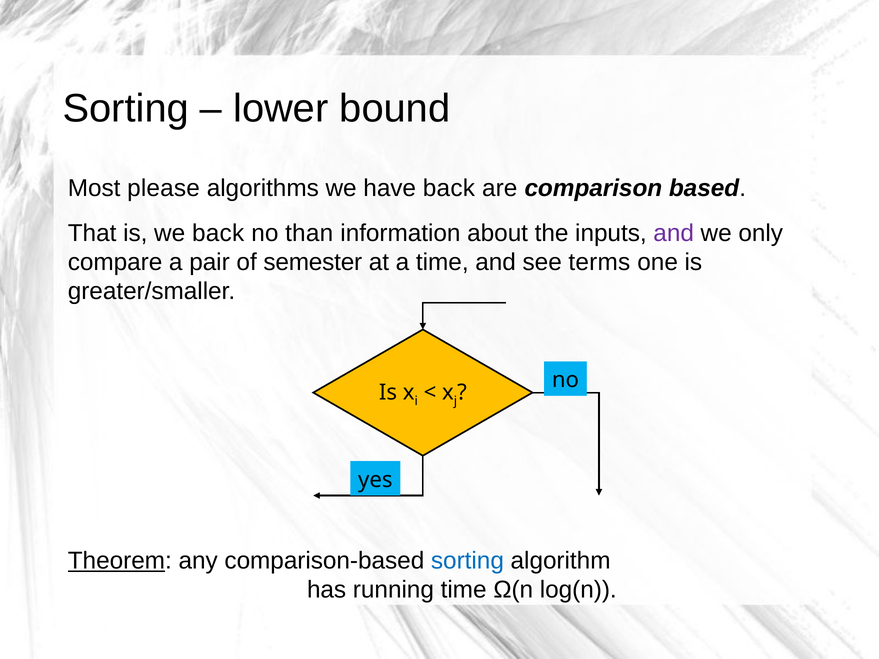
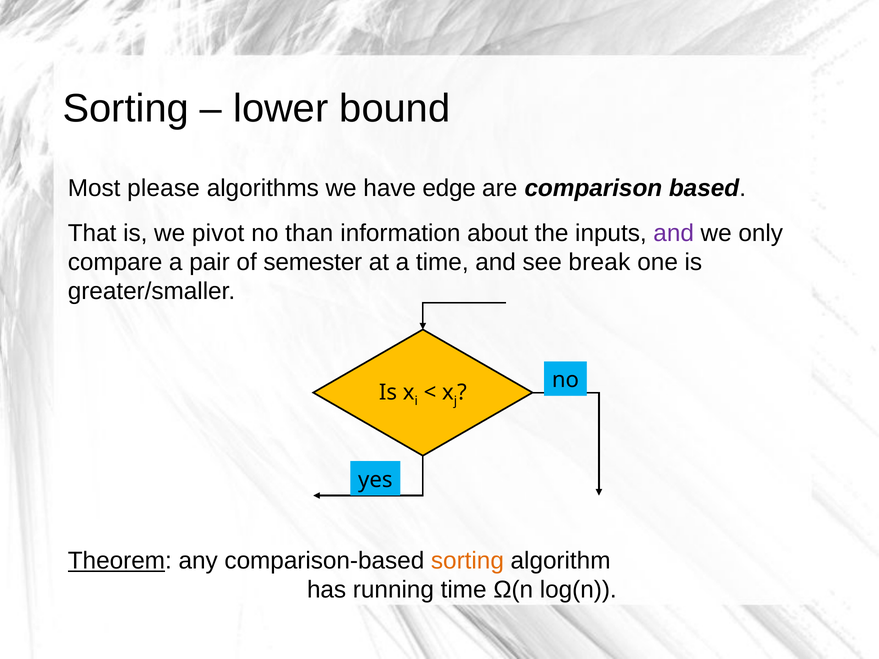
have back: back -> edge (449, 188)
we back: back -> pivot (218, 233)
terms: terms -> break (599, 262)
sorting colour: blue -> orange (467, 561)
